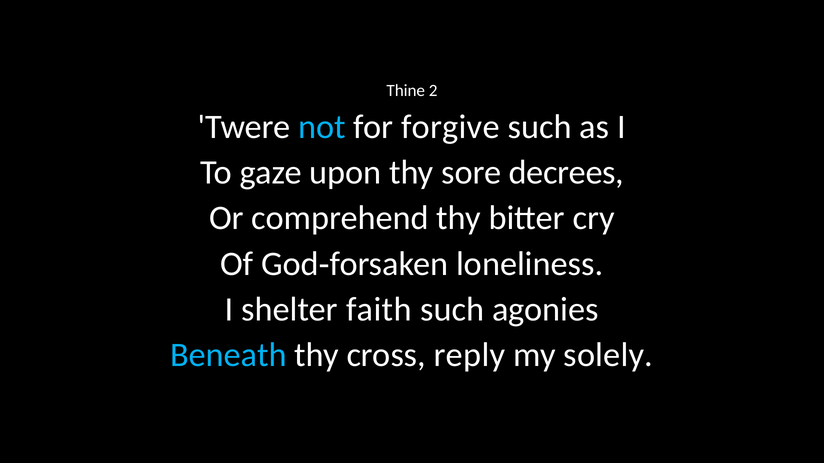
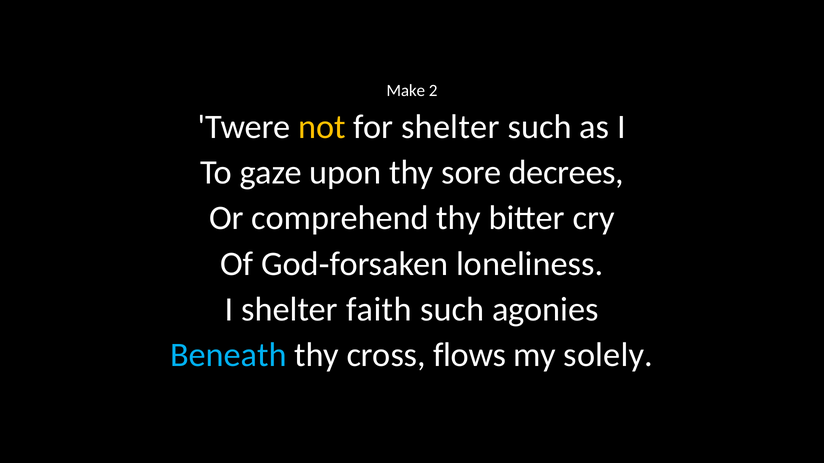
Thine: Thine -> Make (406, 91)
not colour: light blue -> yellow (322, 127)
for forgive: forgive -> shelter (450, 127)
reply: reply -> flows (470, 355)
